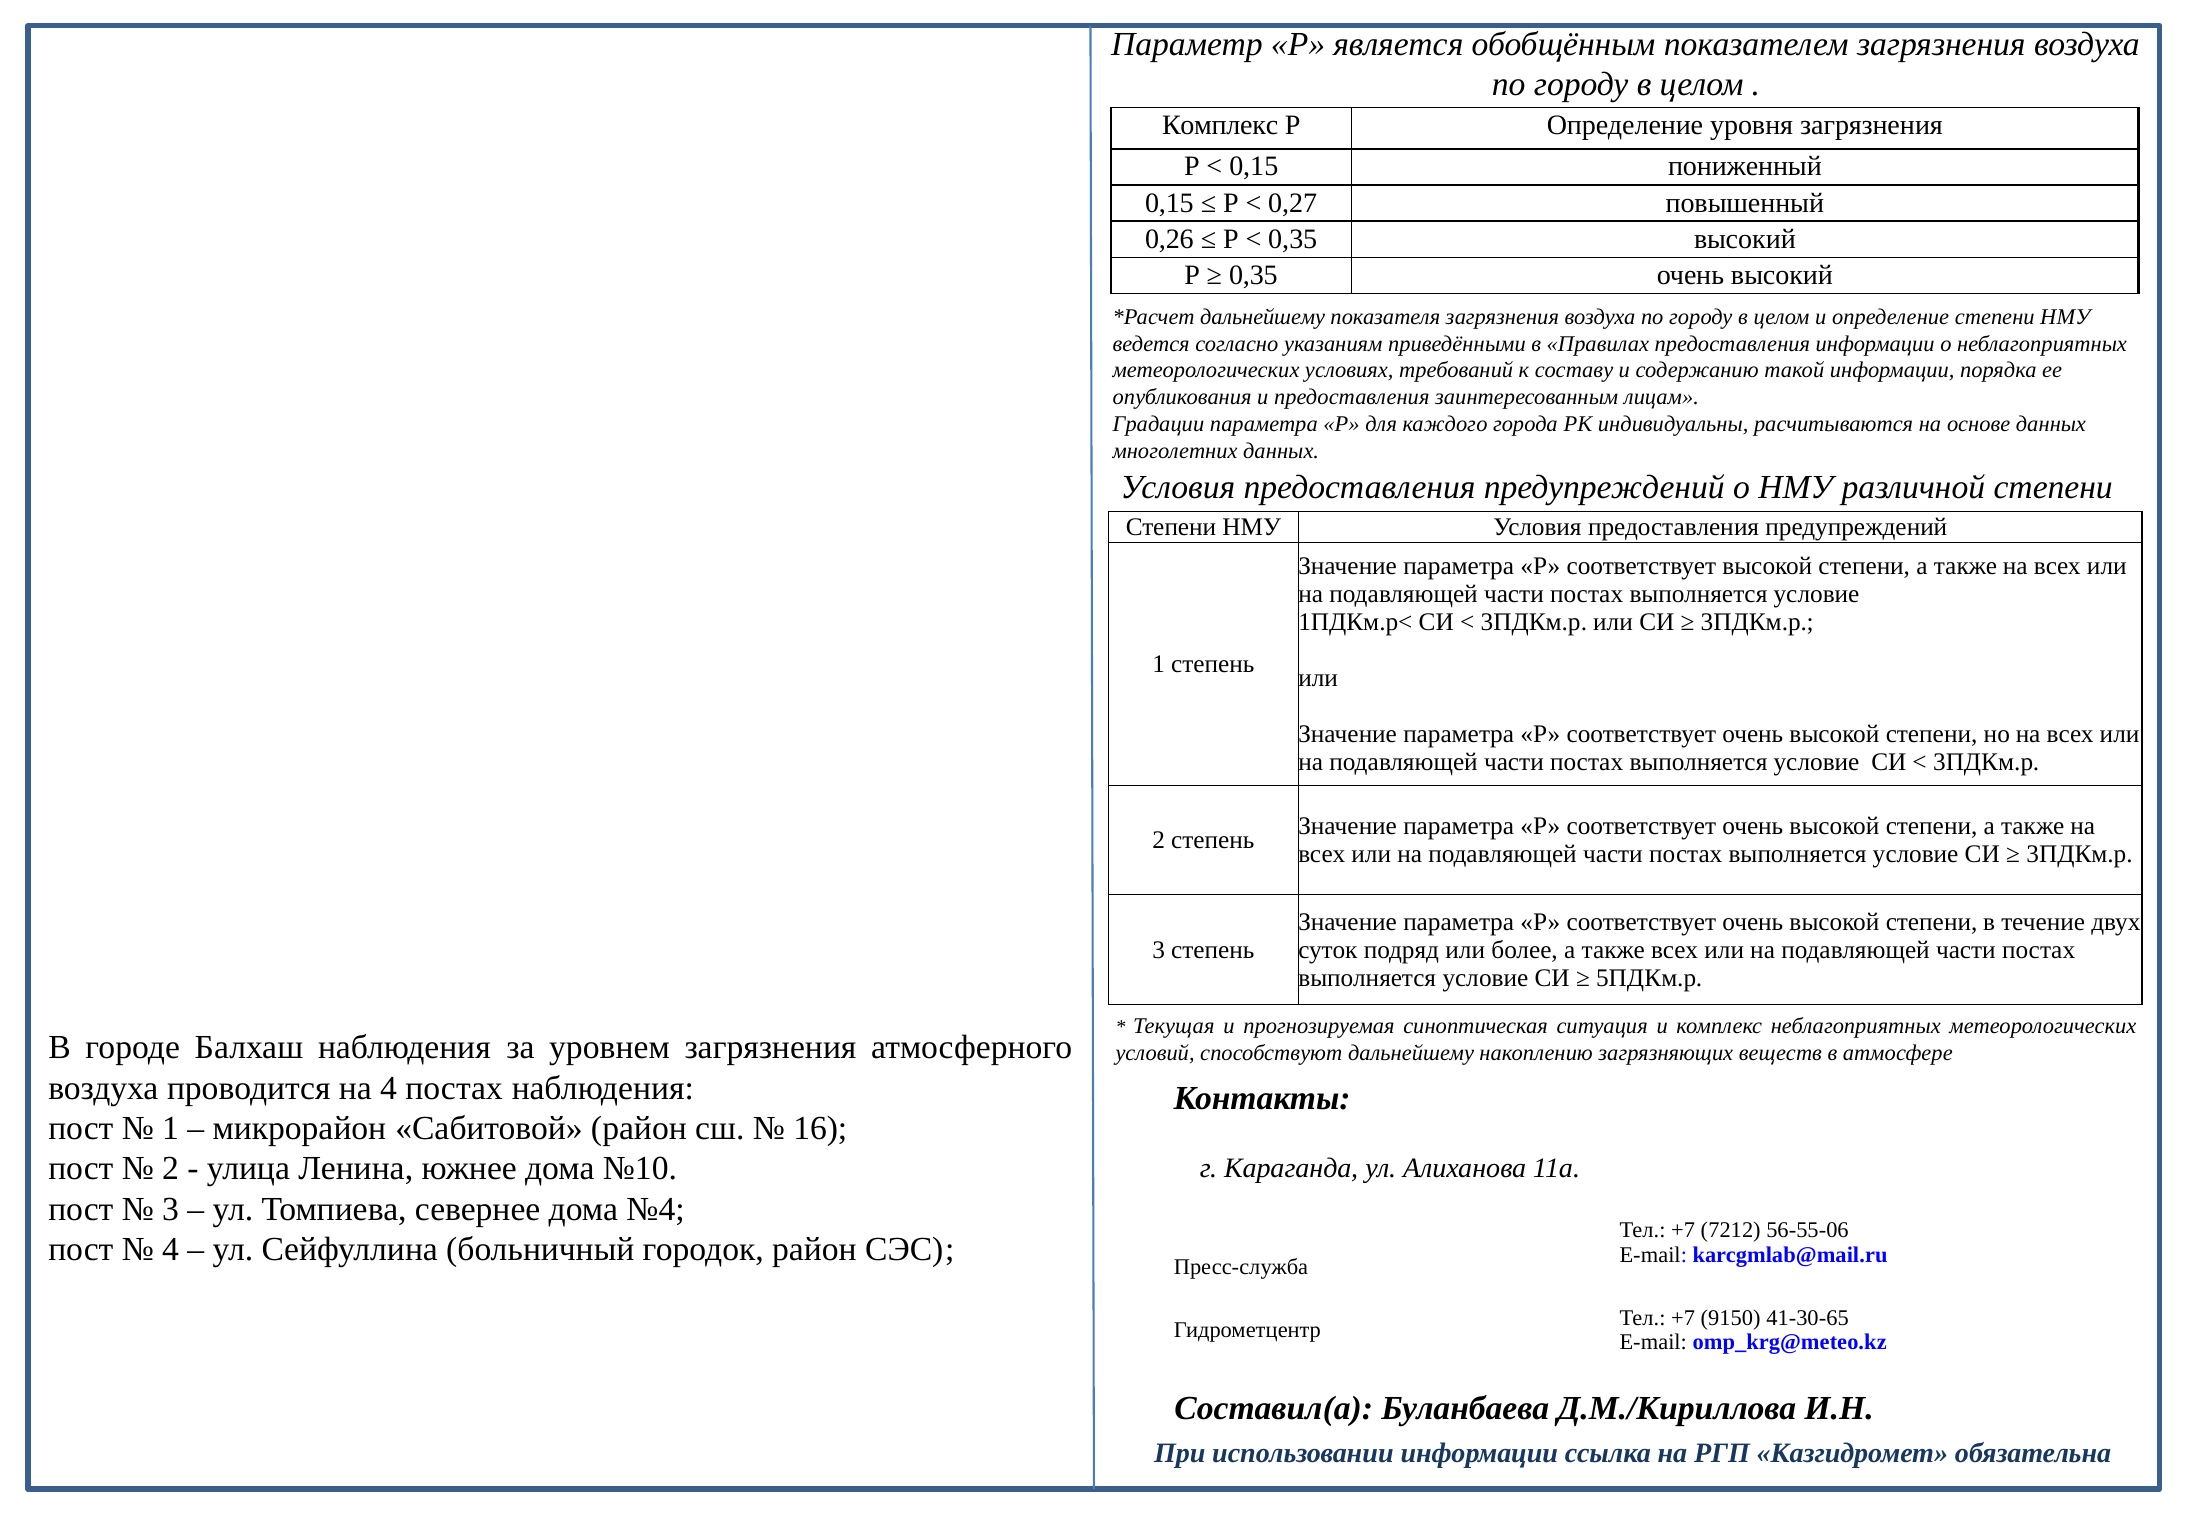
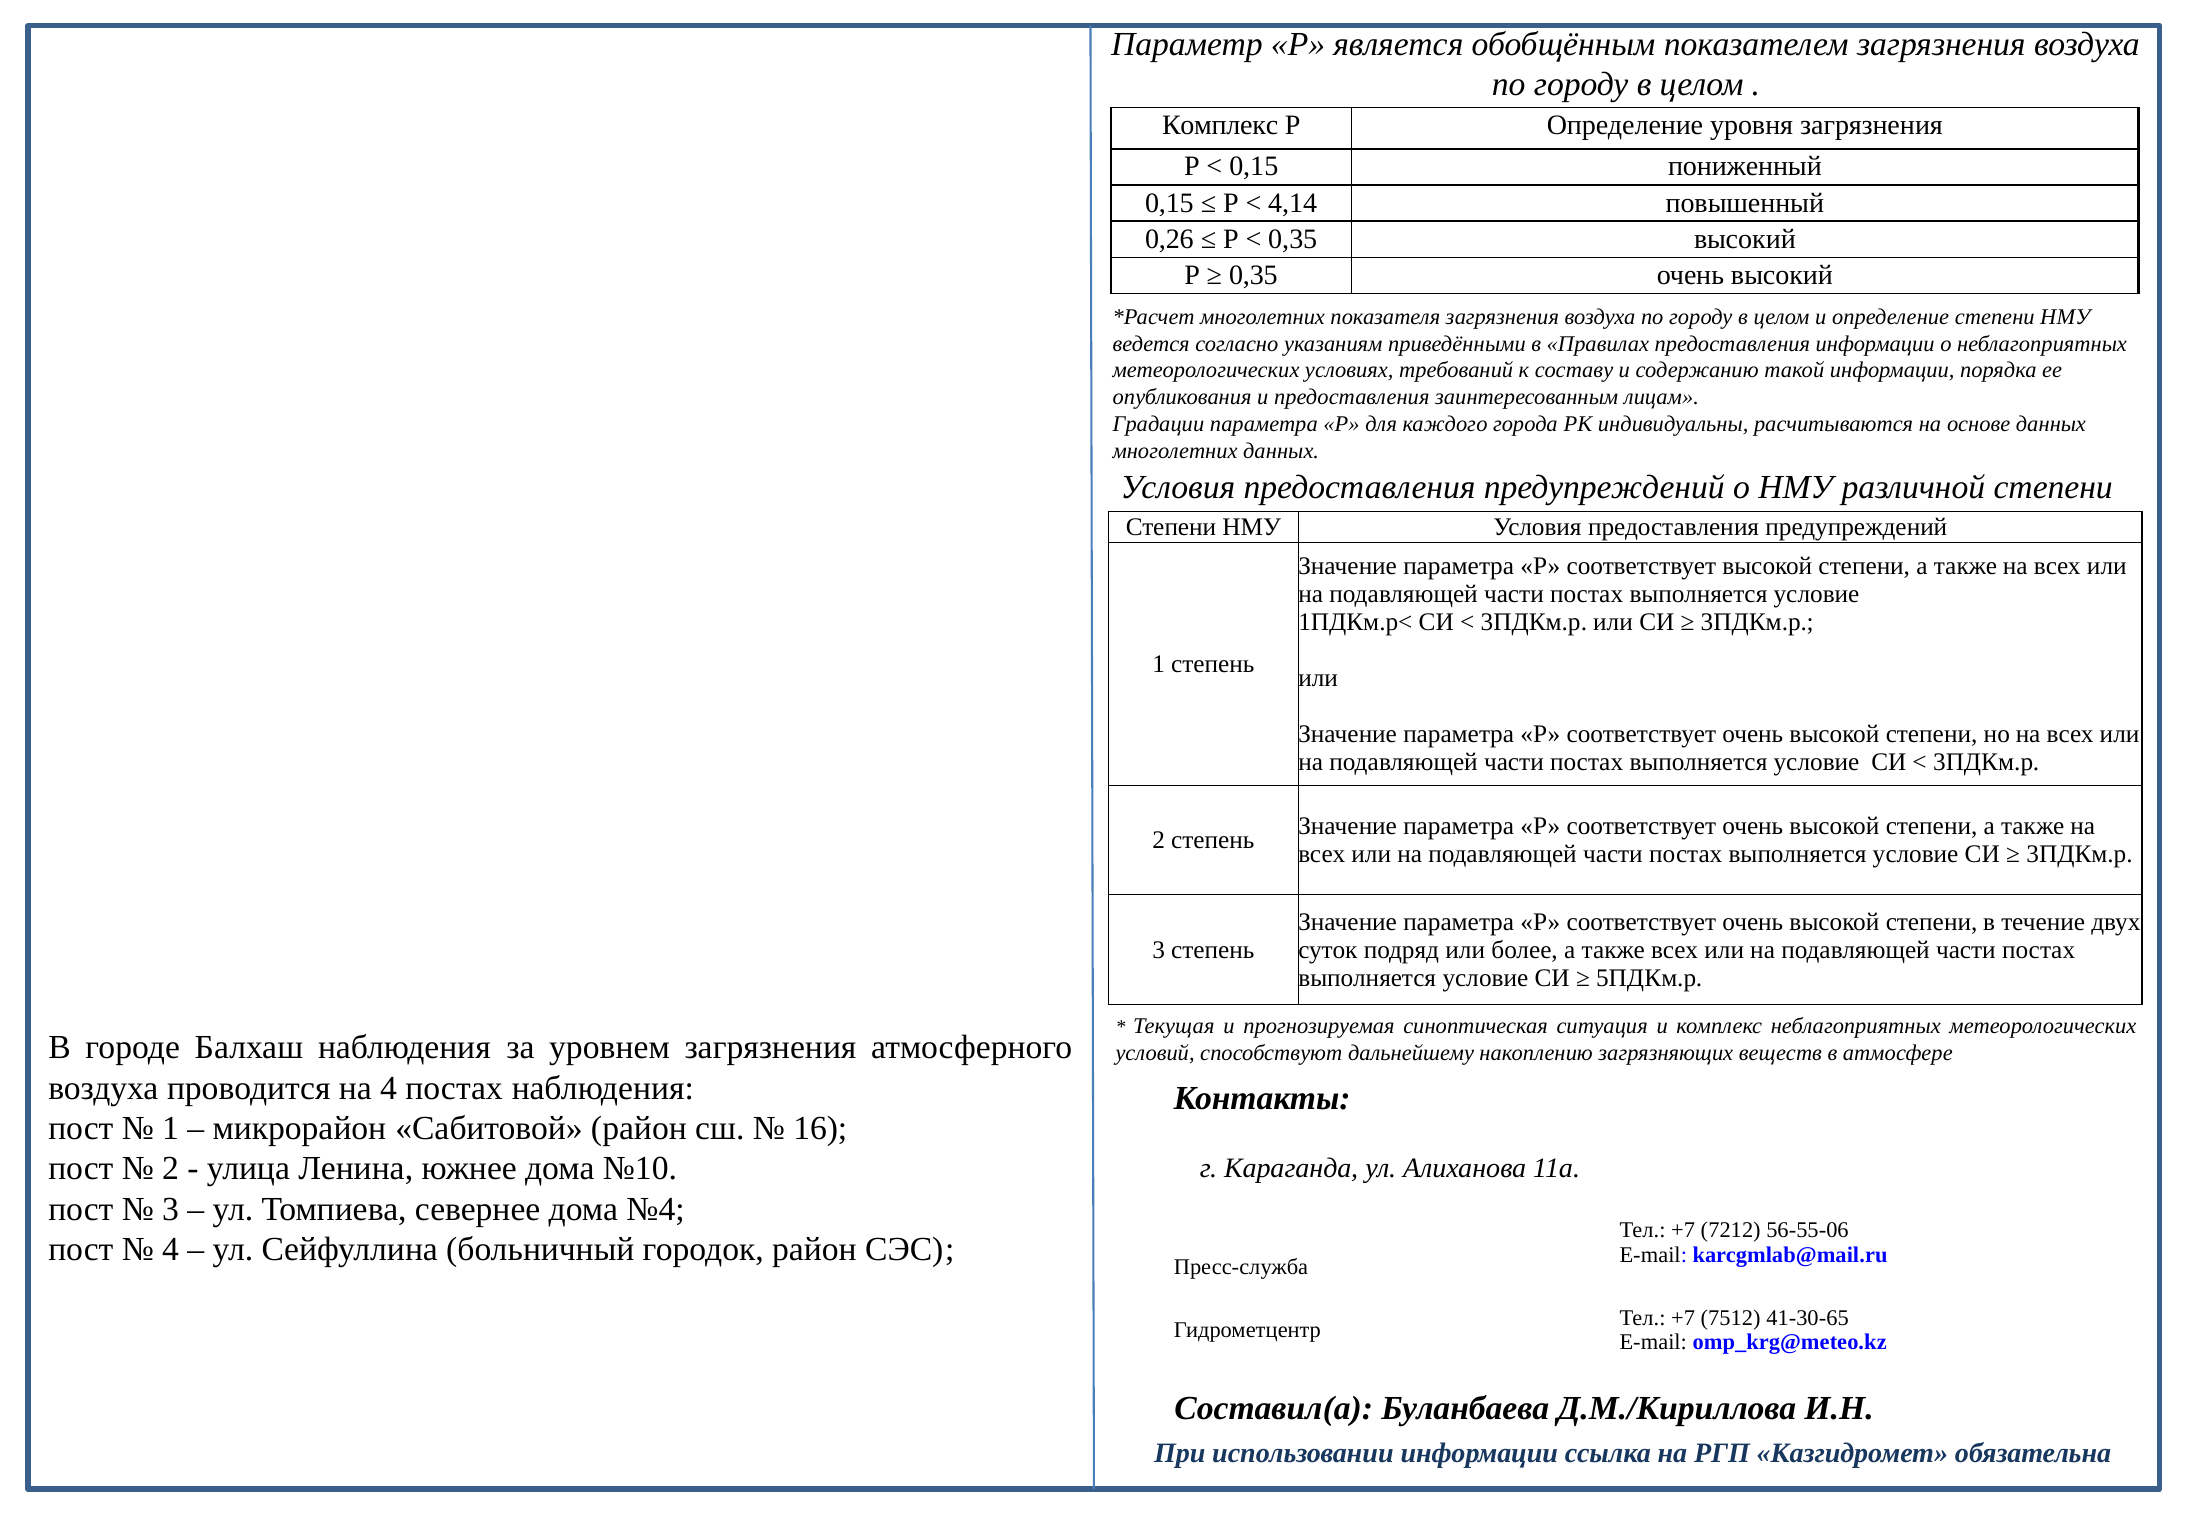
0,27: 0,27 -> 4,14 (1293, 203)
дальнейшему: дальнейшему -> многолетних (1263, 317)
9150: 9150 -> 7512 (1731, 1317)
